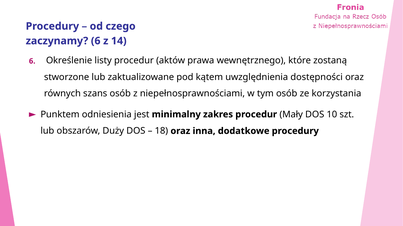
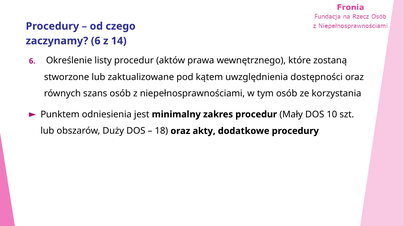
inna: inna -> akty (204, 131)
